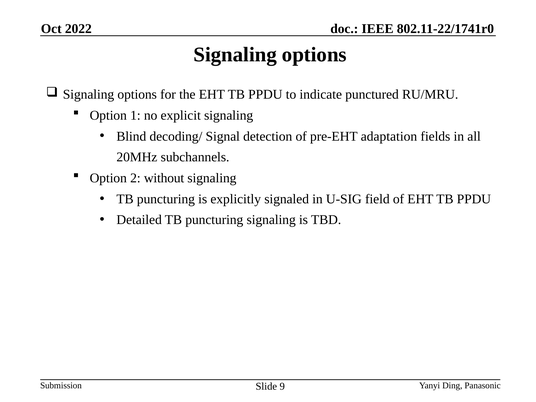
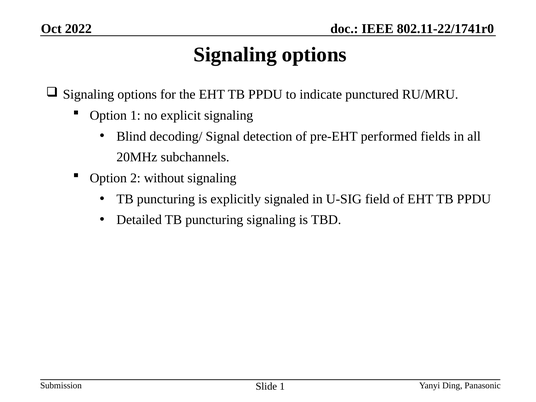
adaptation: adaptation -> performed (389, 136)
Slide 9: 9 -> 1 (282, 387)
